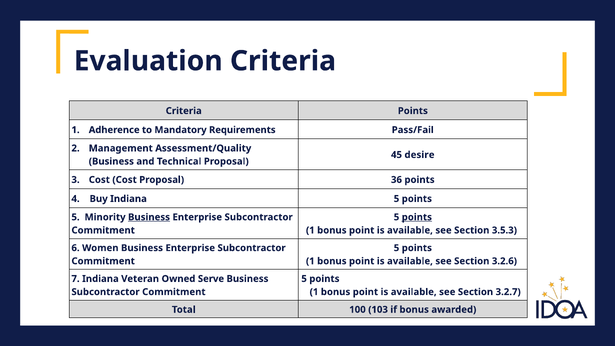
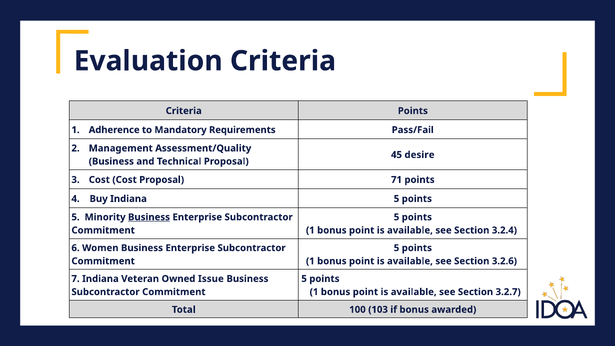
36: 36 -> 71 (396, 180)
points underline: present -> none (417, 217)
3.5.3: 3.5.3 -> 3.2.4 (504, 230)
Serve: Serve -> Issue (211, 279)
